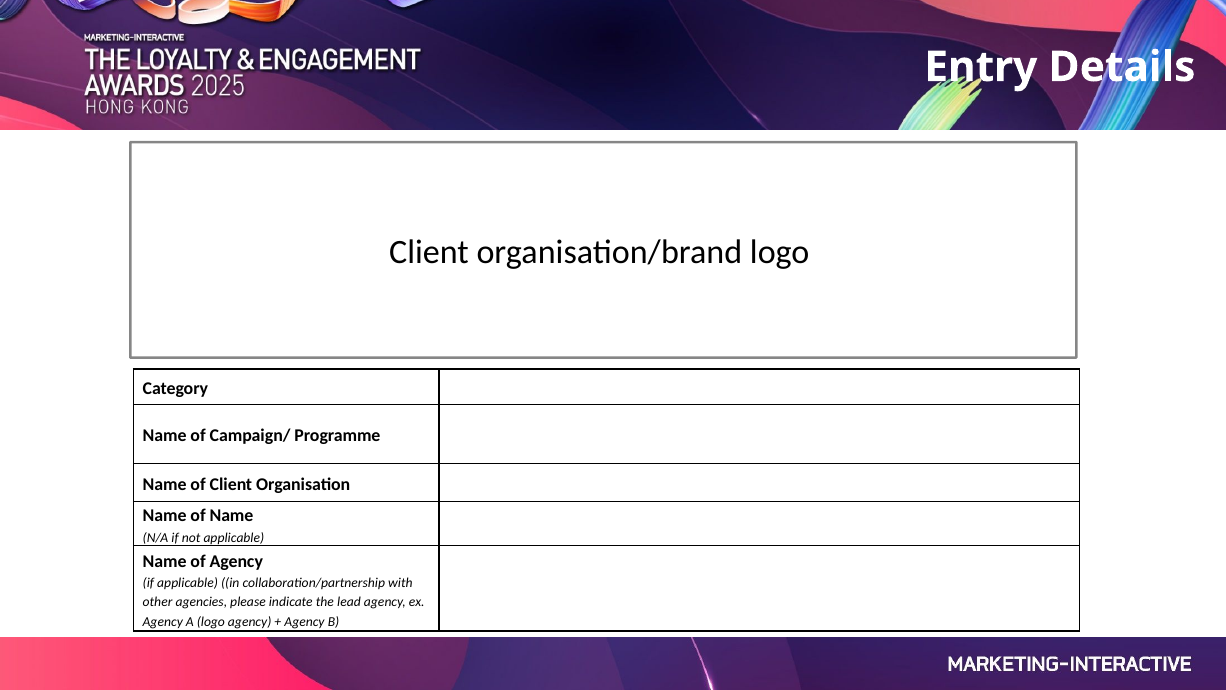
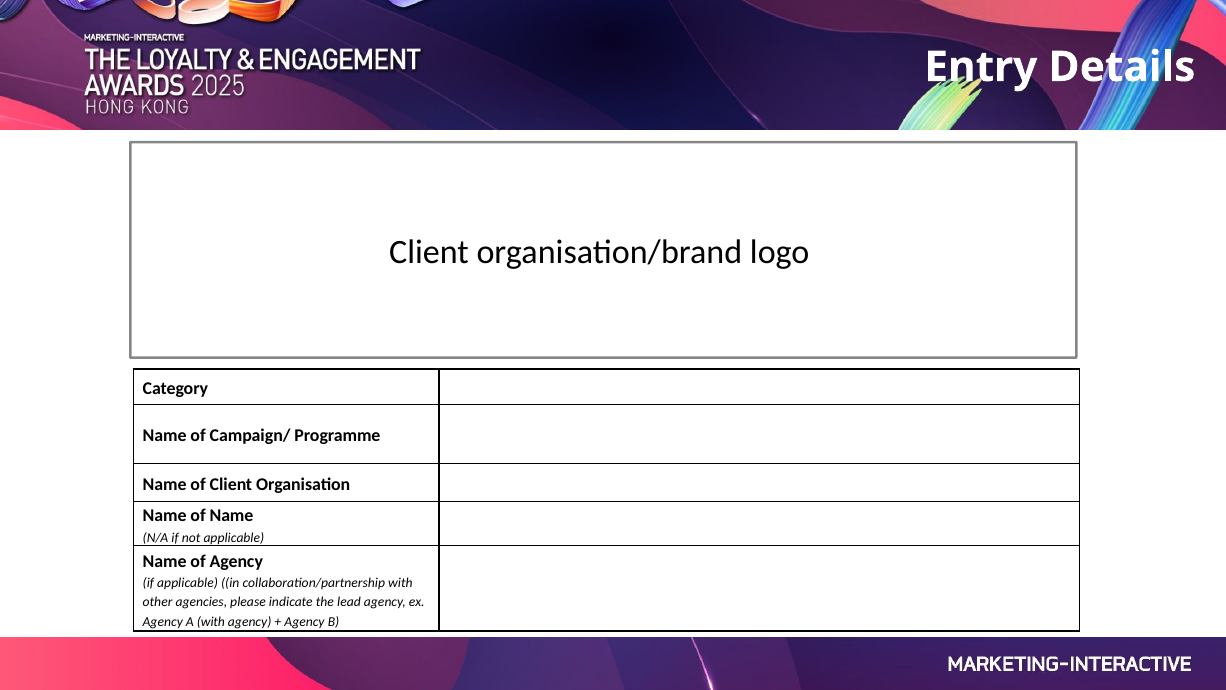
A logo: logo -> with (211, 621)
